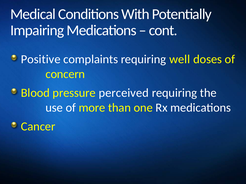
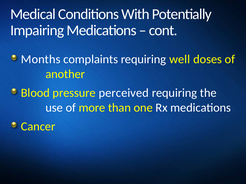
Positive: Positive -> Months (41, 59)
concern: concern -> another (65, 74)
